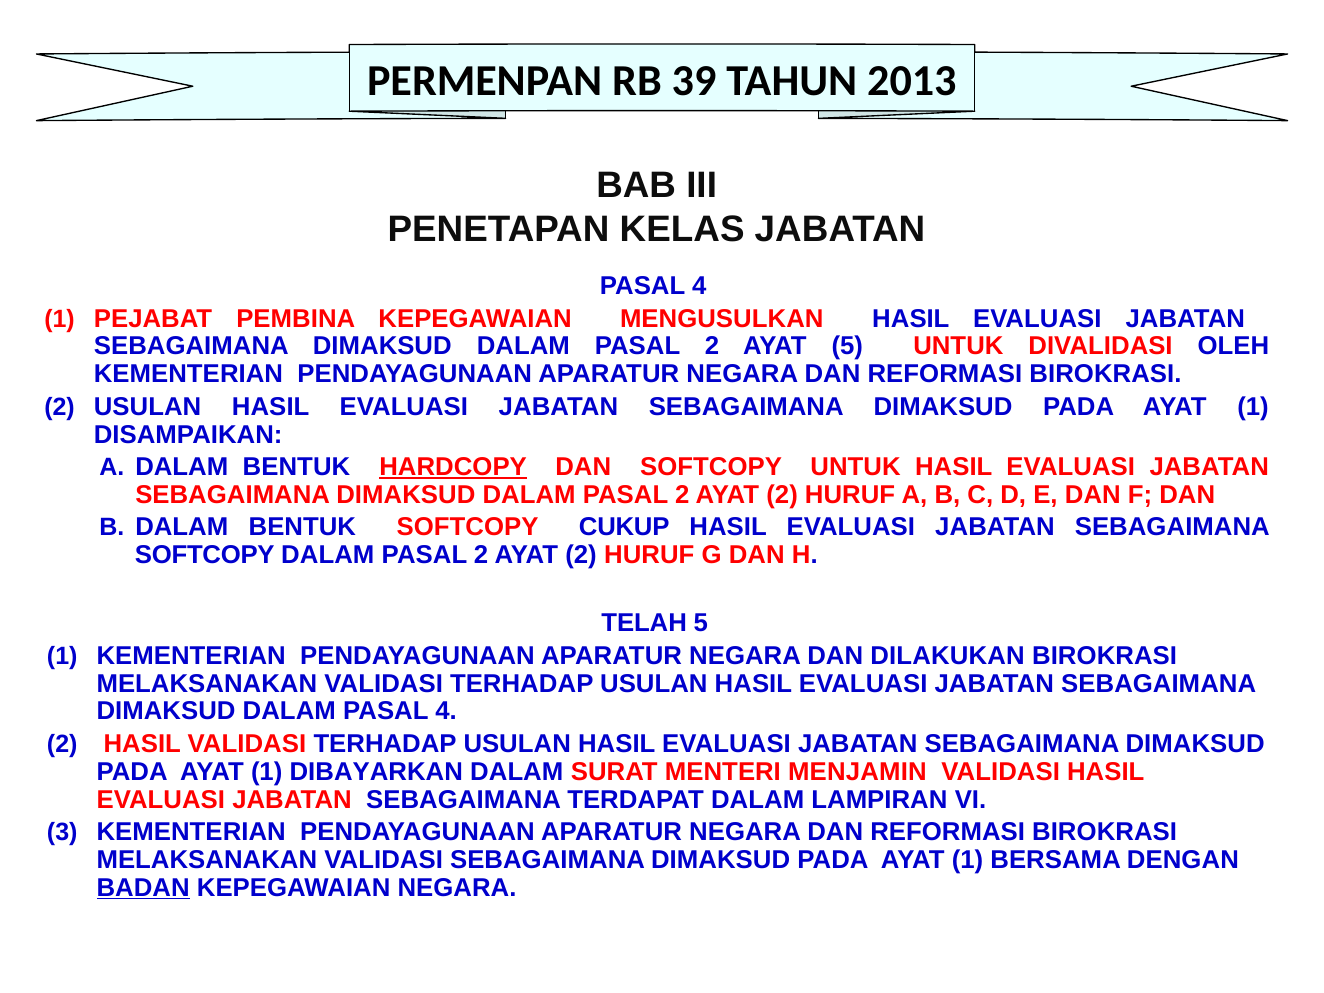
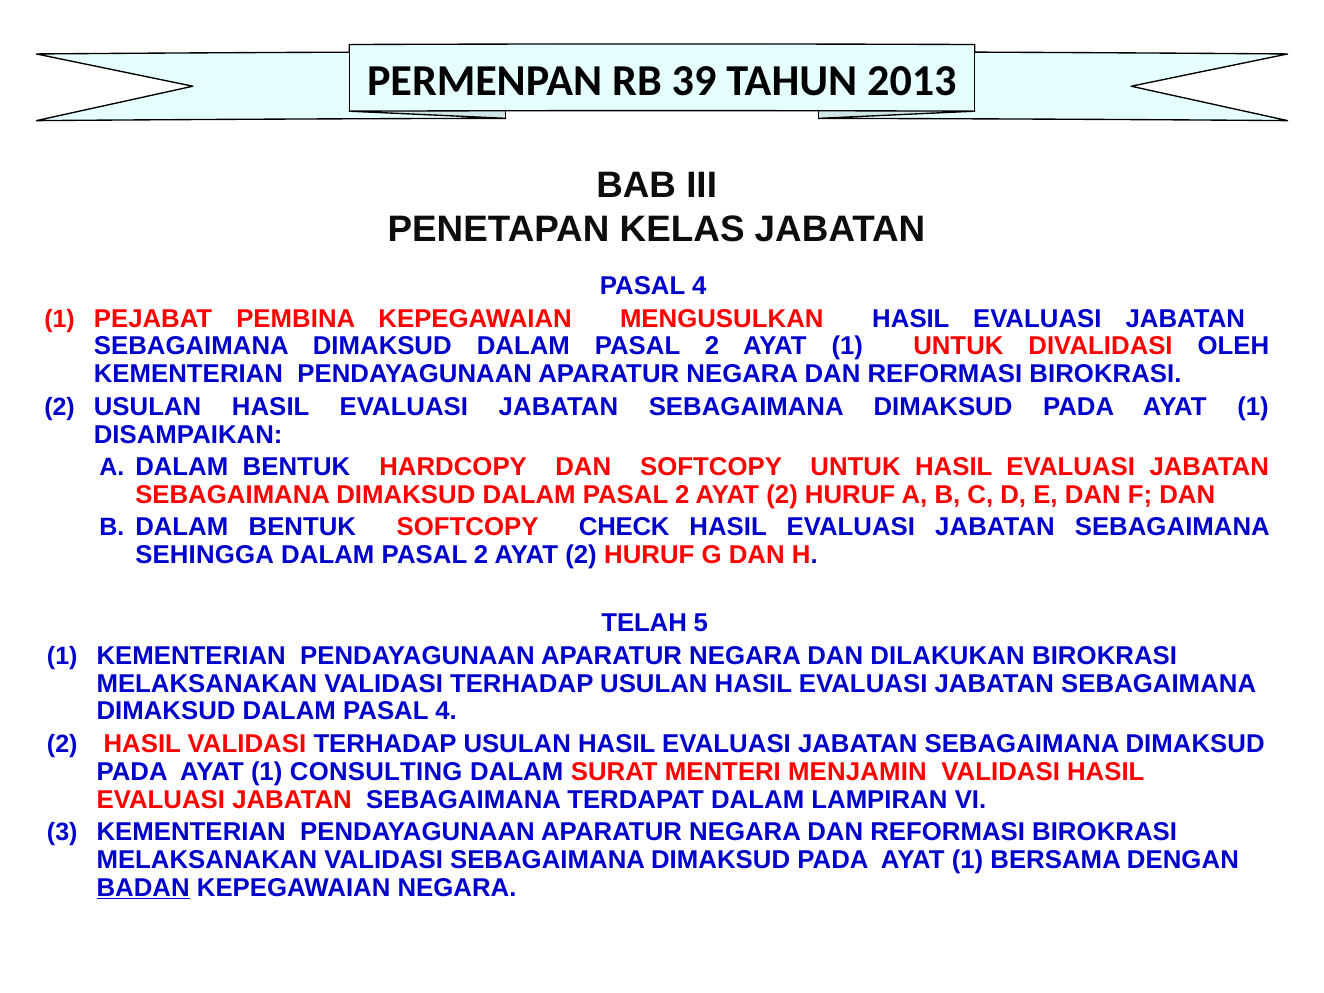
2 AYAT 5: 5 -> 1 (847, 346)
HARDCOPY underline: present -> none (453, 467)
CUKUP: CUKUP -> CHECK (624, 527)
SOFTCOPY: SOFTCOPY -> SEHINGGA (205, 555)
DIBAYARKAN: DIBAYARKAN -> CONSULTING (376, 772)
